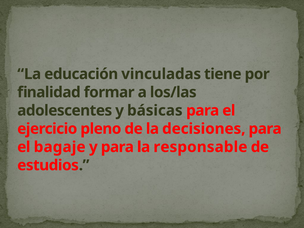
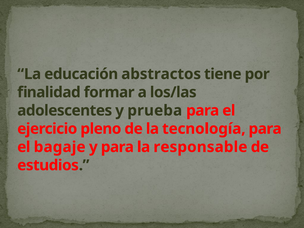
vinculadas: vinculadas -> abstractos (161, 74)
básicas: básicas -> prueba (155, 111)
decisiones: decisiones -> tecnología (204, 129)
